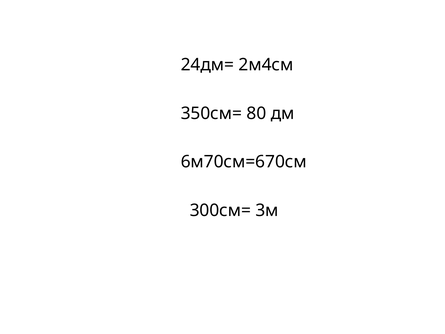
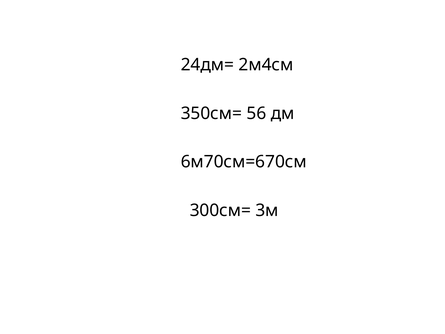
80: 80 -> 56 (256, 113)
